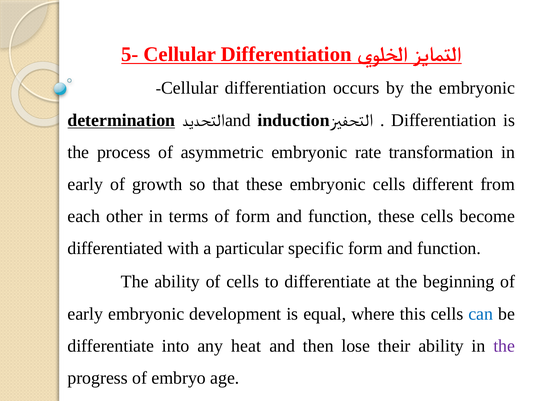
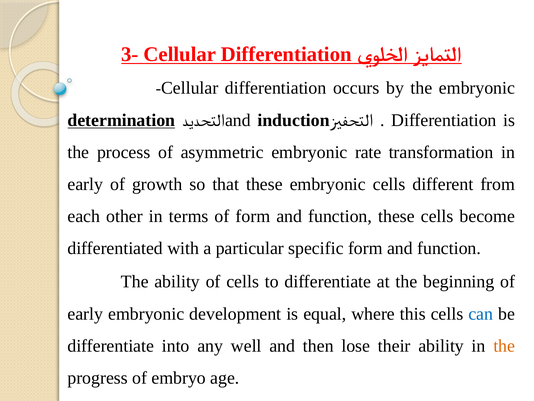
5-: 5- -> 3- (130, 54)
heat: heat -> well (246, 346)
the colour: purple -> orange (504, 346)
